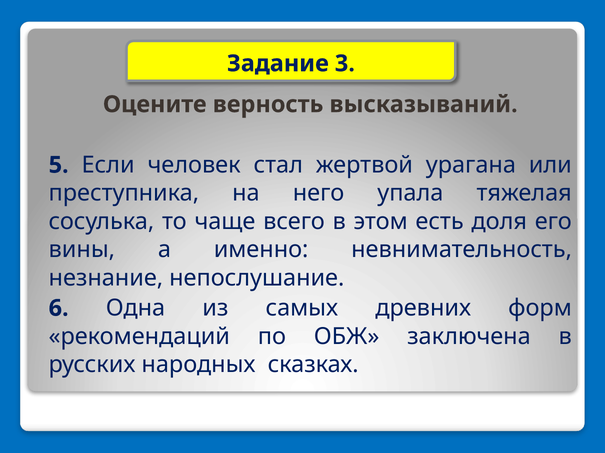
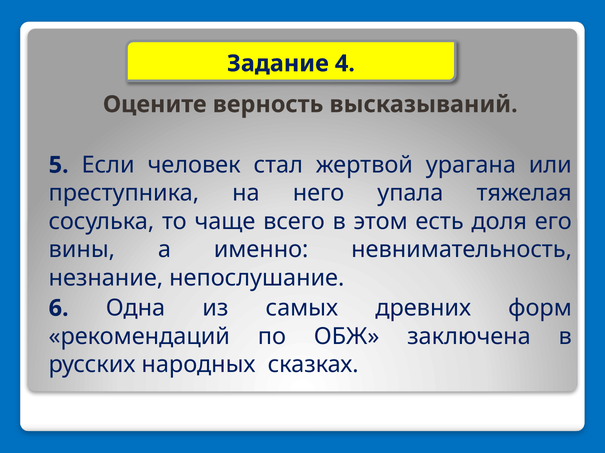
3: 3 -> 4 (345, 64)
